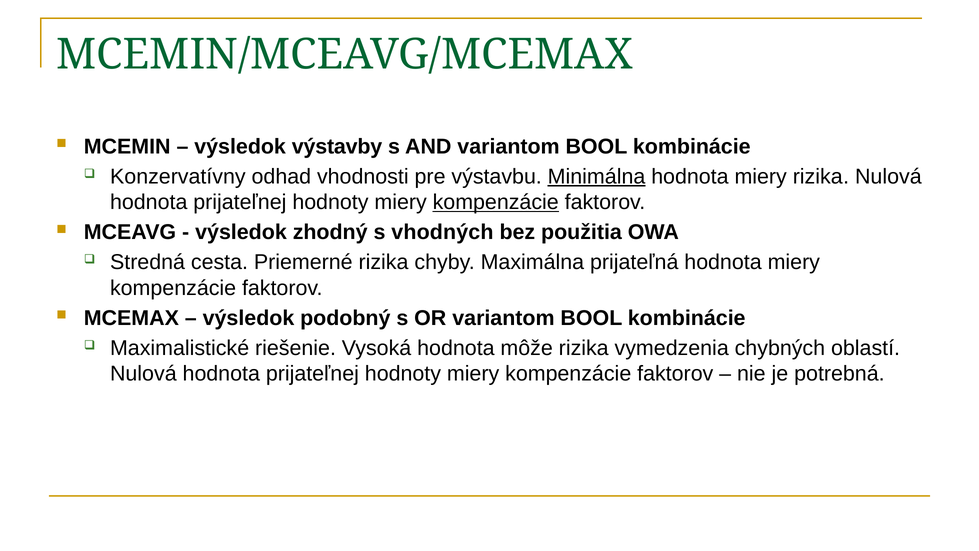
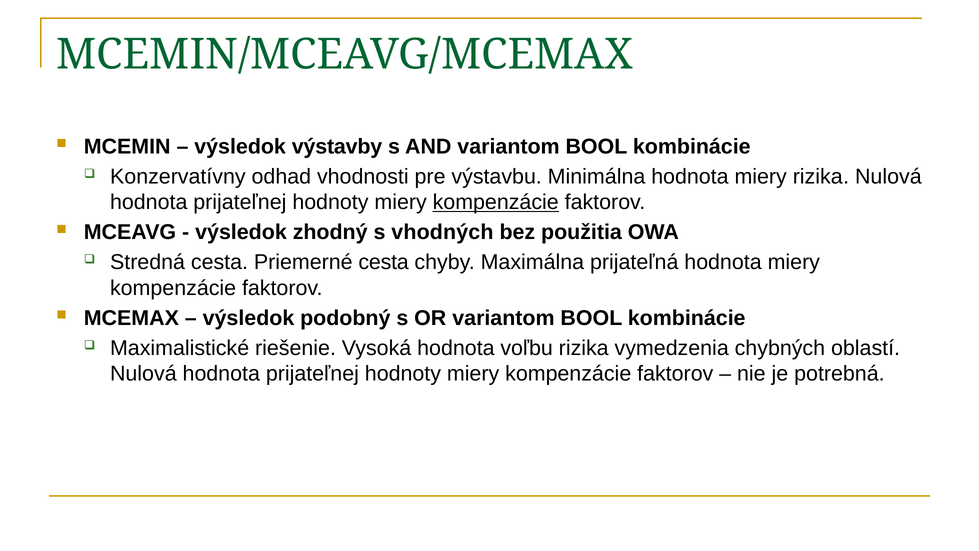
Minimálna underline: present -> none (597, 176)
Priemerné rizika: rizika -> cesta (384, 262)
môže: môže -> voľbu (527, 348)
